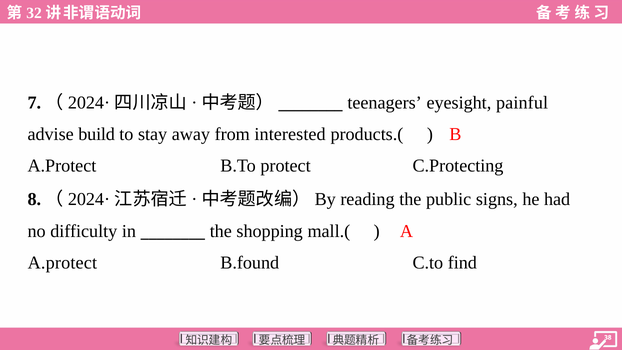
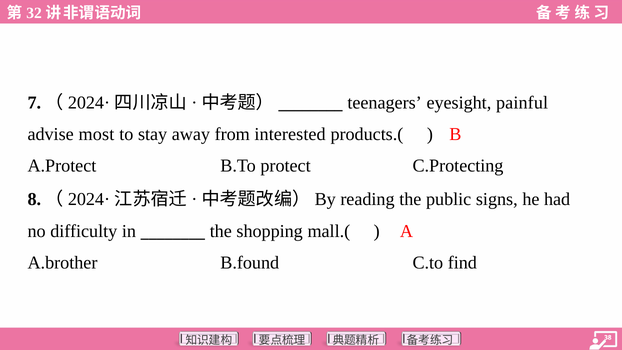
build: build -> most (96, 134)
A.protect: A.protect -> A.brother (62, 263)
